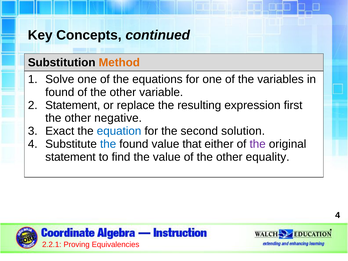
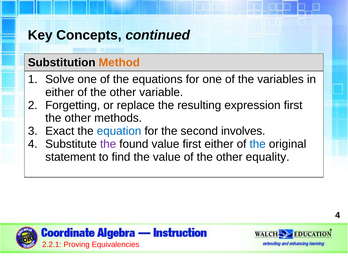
found: found -> either (60, 92)
Statement: Statement -> Forgetting (73, 105)
negative: negative -> methods (118, 118)
solution: solution -> involves (243, 131)
the colour: blue -> purple (108, 144)
value that: that -> first (192, 144)
the colour: purple -> blue (258, 144)
